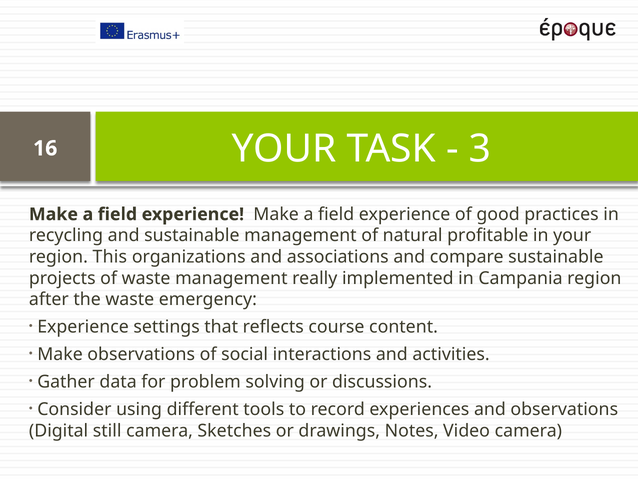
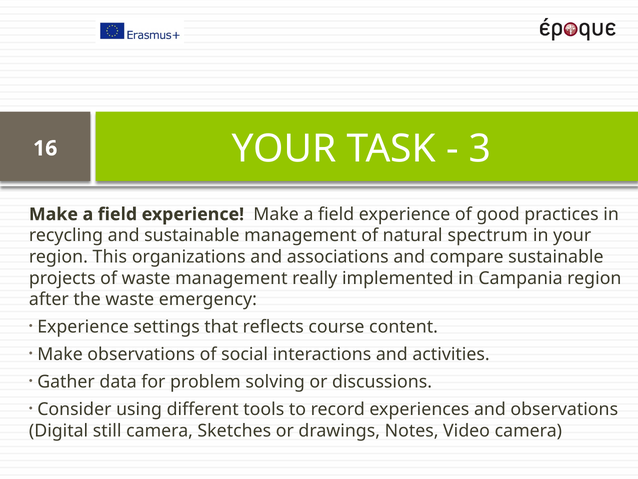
profitable: profitable -> spectrum (488, 235)
